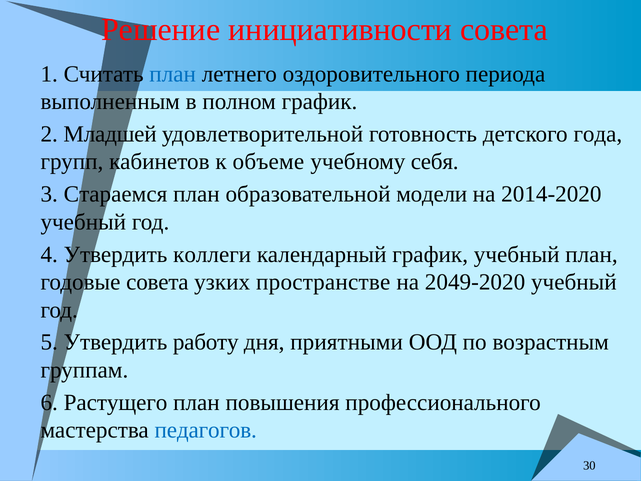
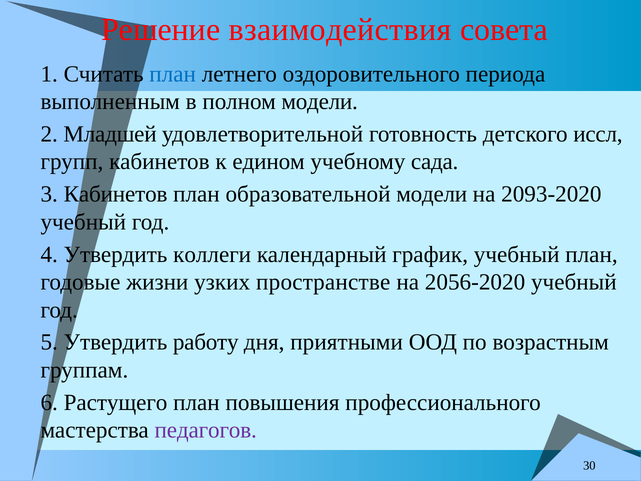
инициативности: инициативности -> взаимодействия (340, 30)
полном график: график -> модели (320, 102)
года: года -> иссл (598, 134)
объеме: объеме -> едином (269, 162)
себя: себя -> сада (435, 162)
Стараемся: Стараемся -> Кабинетов (116, 194)
2014-2020: 2014-2020 -> 2093-2020 (551, 194)
годовые совета: совета -> жизни (157, 282)
2049-2020: 2049-2020 -> 2056-2020 (475, 282)
педагогов colour: blue -> purple (206, 430)
